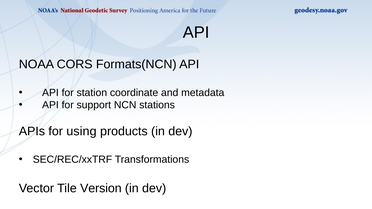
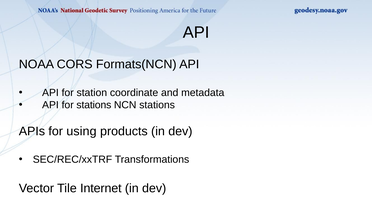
for support: support -> stations (94, 105)
Version: Version -> Internet (101, 188)
